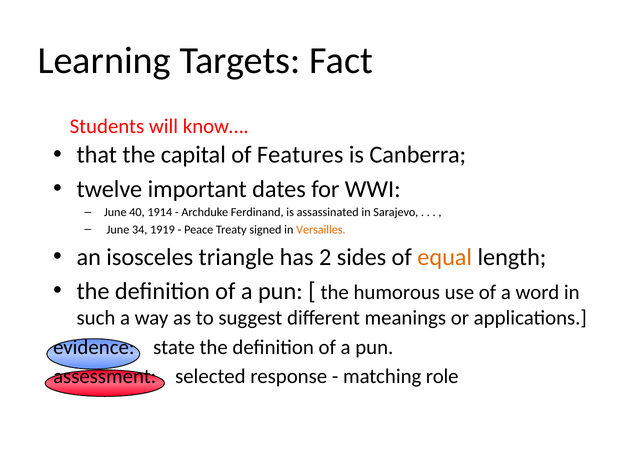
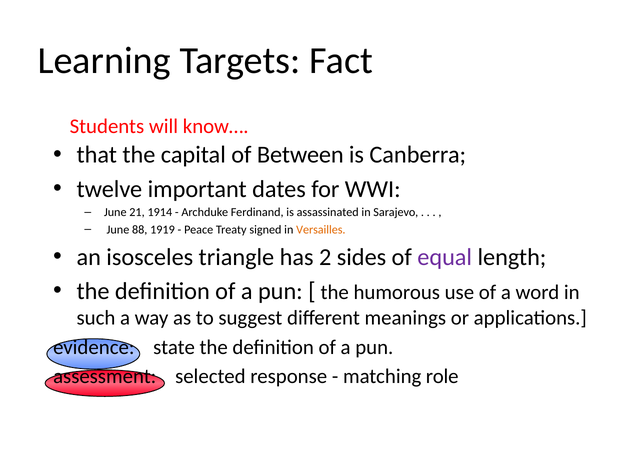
Features: Features -> Between (300, 155)
40: 40 -> 21 (137, 212)
34: 34 -> 88 (140, 229)
equal colour: orange -> purple (445, 257)
